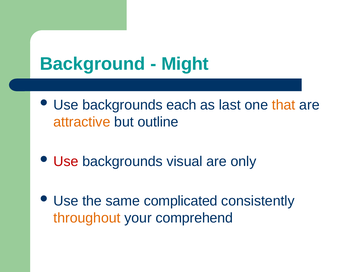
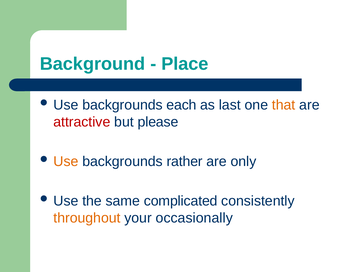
Might: Might -> Place (185, 64)
attractive colour: orange -> red (82, 122)
outline: outline -> please (158, 122)
Use colour: red -> orange (66, 161)
visual: visual -> rather (185, 161)
comprehend: comprehend -> occasionally (194, 217)
